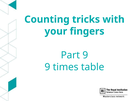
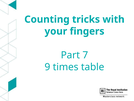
Part 9: 9 -> 7 (85, 55)
